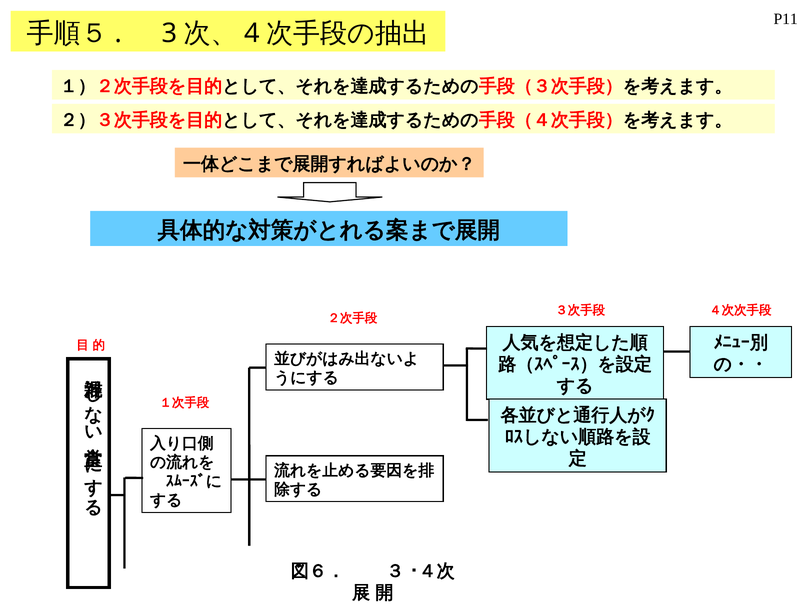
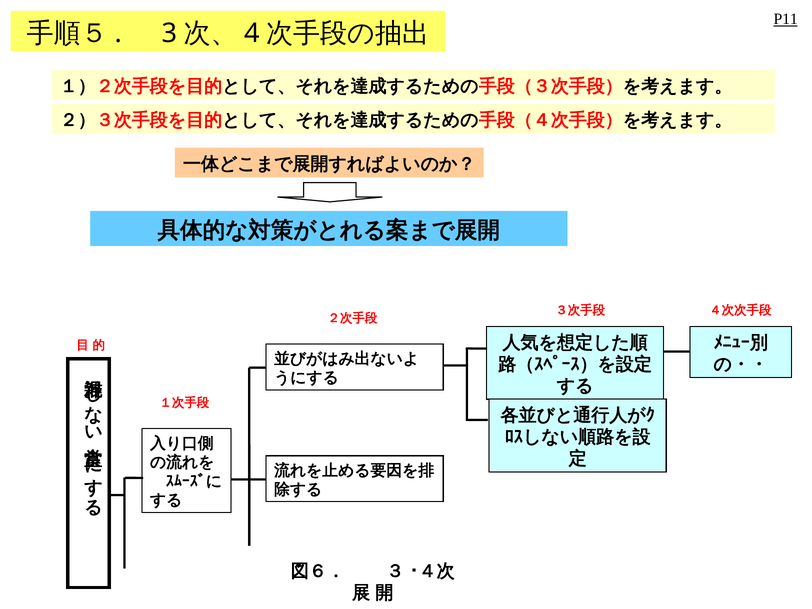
P11 underline: none -> present (786, 19)
